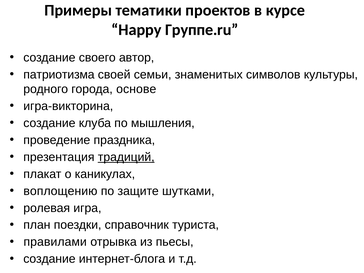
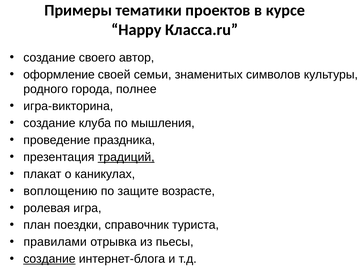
Группе.ru: Группе.ru -> Класса.ru (202, 30)
патриотизма: патриотизма -> оформление (59, 75)
основе: основе -> полнее (136, 89)
шутками: шутками -> возрасте (188, 191)
создание underline: none -> present (49, 259)
